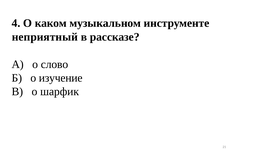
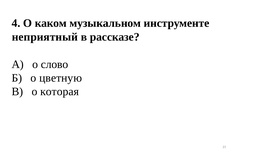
изучение: изучение -> цветную (61, 78)
шарфик: шарфик -> которая (60, 92)
